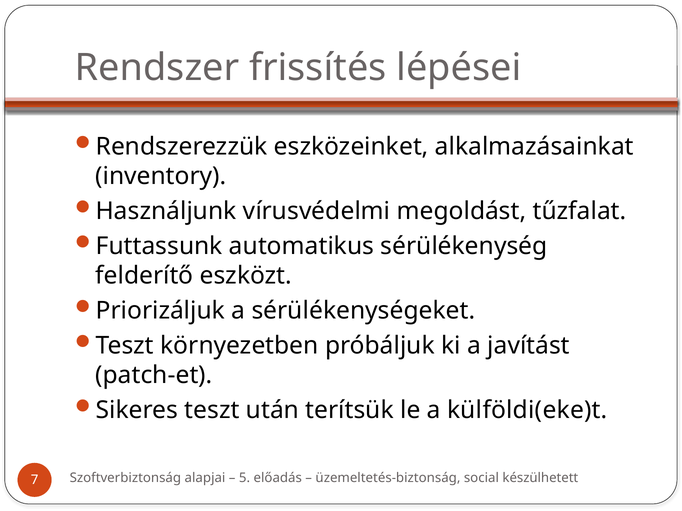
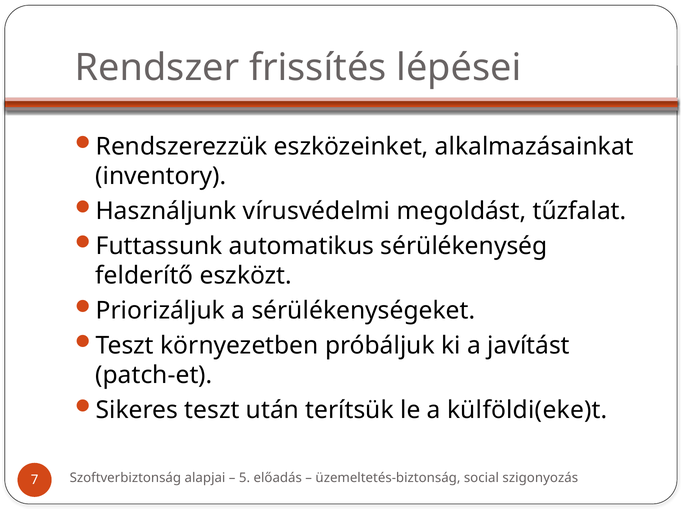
készülhetett: készülhetett -> szigonyozás (540, 478)
